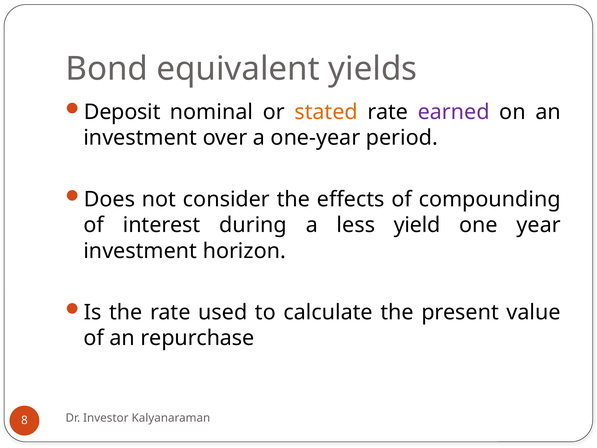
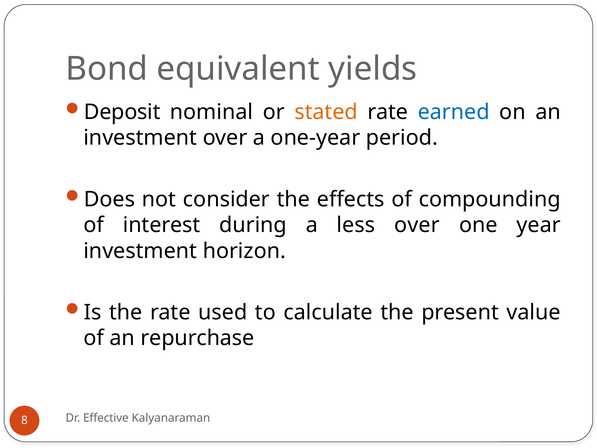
earned colour: purple -> blue (454, 112)
less yield: yield -> over (417, 225)
Investor: Investor -> Effective (106, 418)
